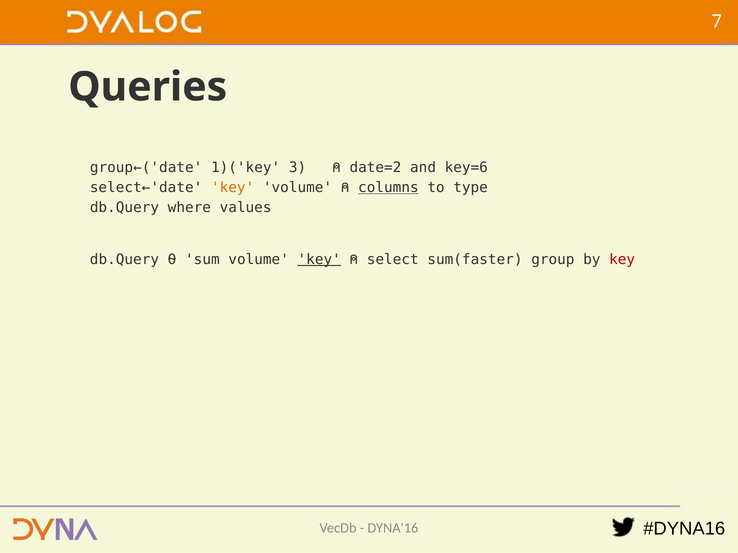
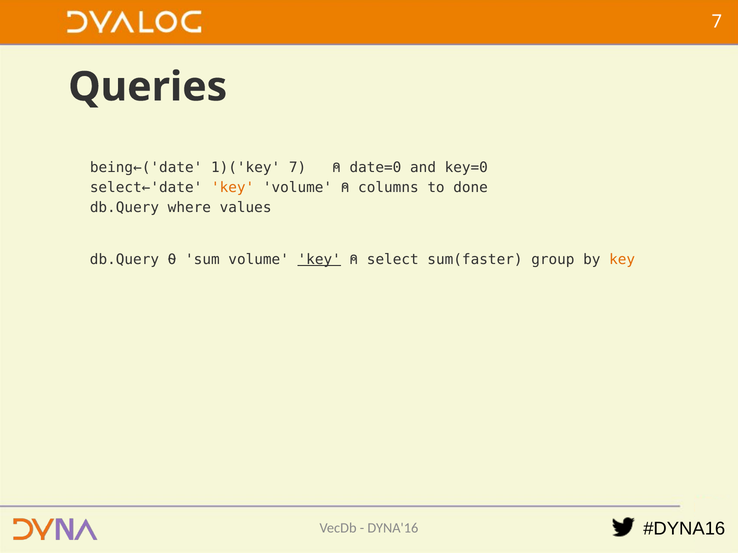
group←('date: group←('date -> being←('date (146, 168)
1)('key 3: 3 -> 7 (298, 168)
date=2: date=2 -> date=0 (375, 168)
key=6: key=6 -> key=0 (466, 168)
columns underline: present -> none (388, 188)
type: type -> done (471, 188)
key colour: red -> orange (622, 260)
